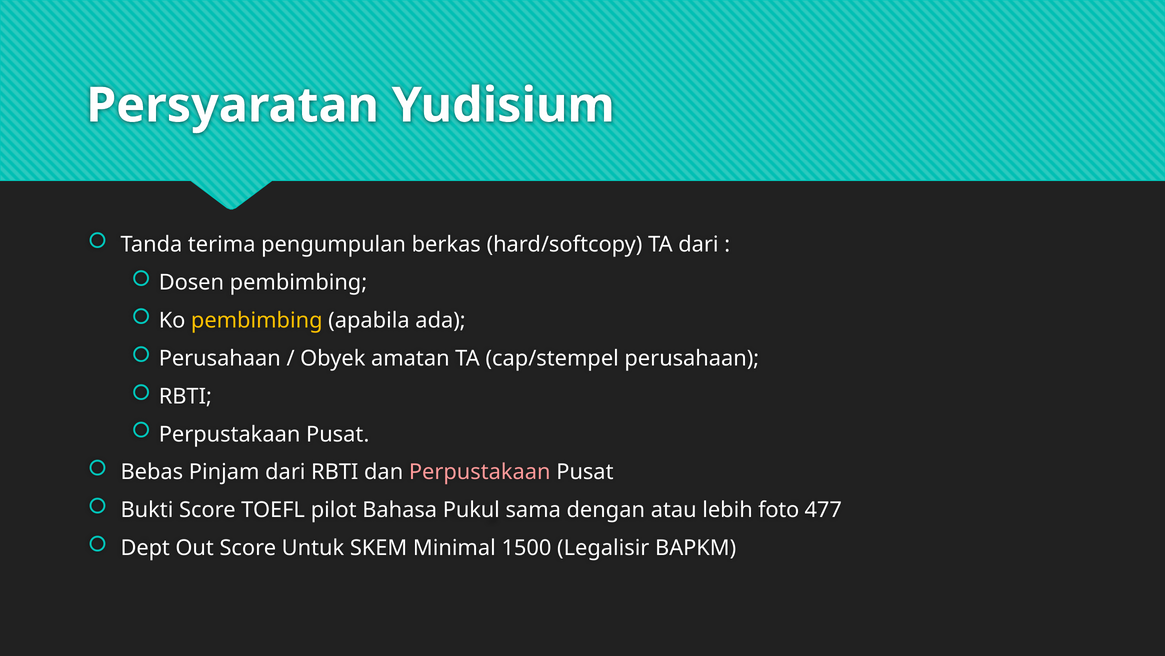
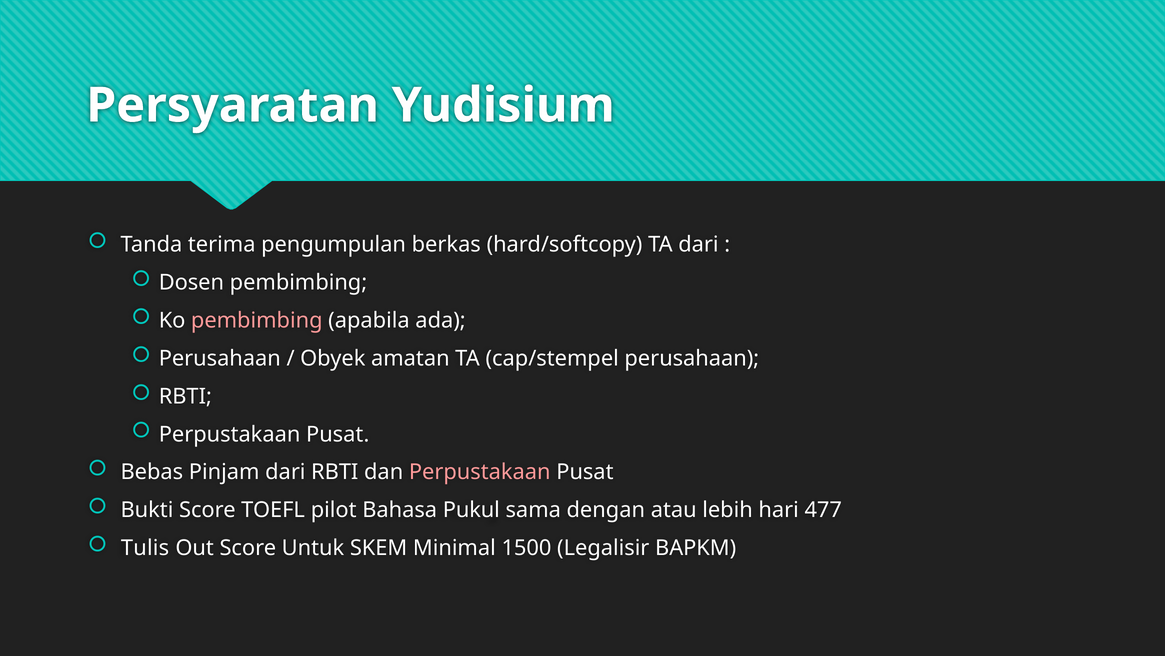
pembimbing colour: yellow -> pink (257, 320)
foto: foto -> hari (779, 510)
Dept: Dept -> Tulis (145, 547)
